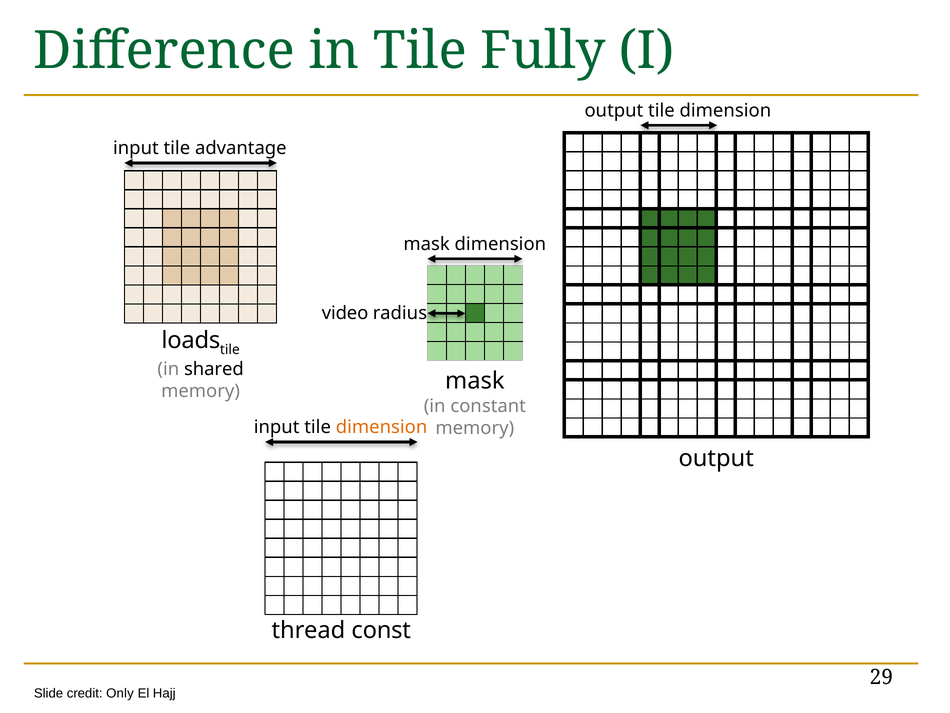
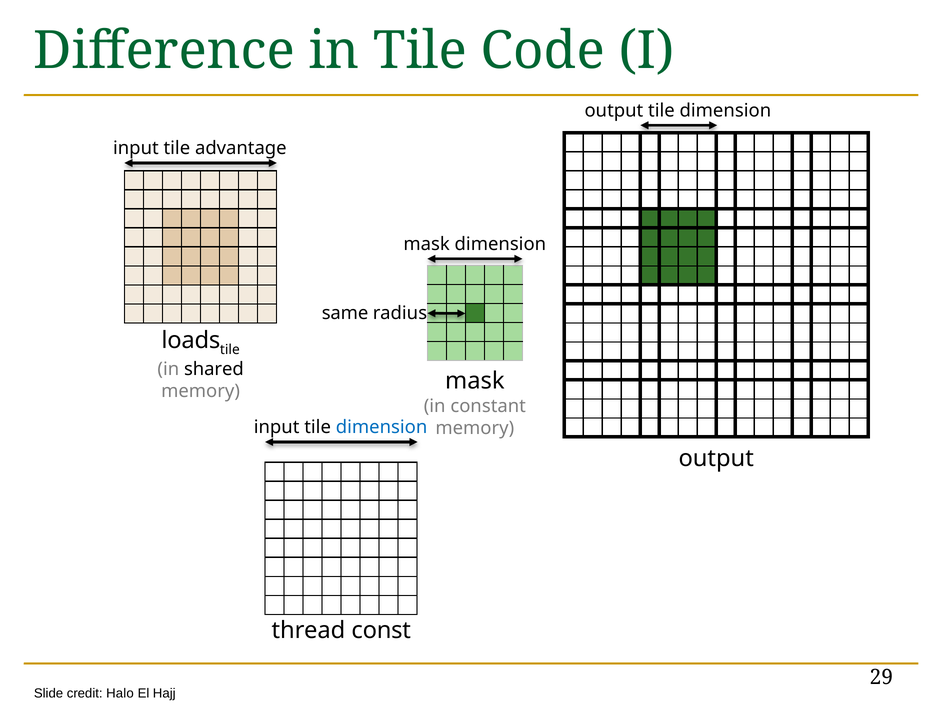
Fully: Fully -> Code (543, 51)
video: video -> same (345, 313)
dimension colour: orange -> blue (382, 427)
Only: Only -> Halo (120, 693)
